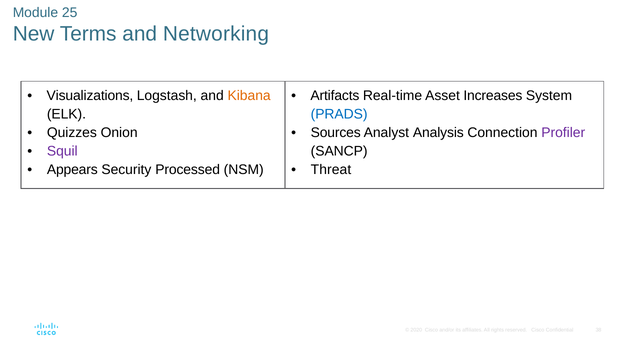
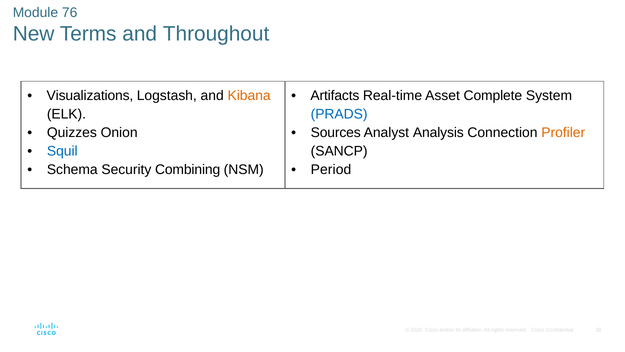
25: 25 -> 76 (70, 13)
Networking: Networking -> Throughout (216, 34)
Increases: Increases -> Complete (493, 95)
Profiler colour: purple -> orange (563, 132)
Squil colour: purple -> blue (62, 151)
Appears: Appears -> Schema (72, 169)
Processed: Processed -> Combining (188, 169)
Threat: Threat -> Period (331, 169)
